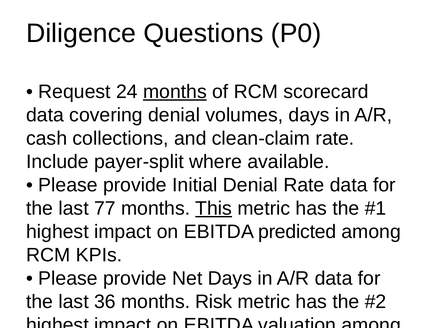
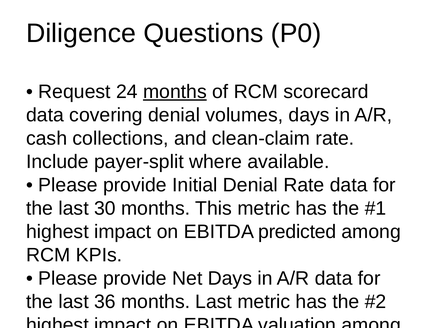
77: 77 -> 30 (105, 208)
This underline: present -> none (214, 208)
months Risk: Risk -> Last (214, 301)
